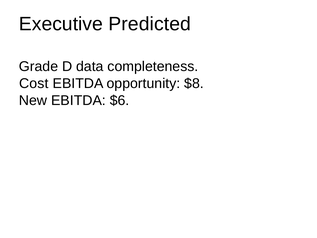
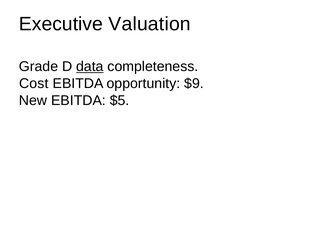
Predicted: Predicted -> Valuation (150, 24)
data underline: none -> present (90, 66)
$8: $8 -> $9 (194, 83)
$6: $6 -> $5 (120, 100)
